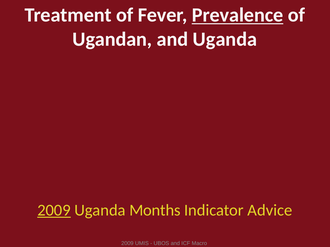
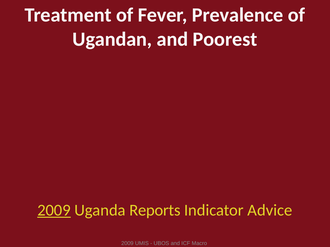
Prevalence underline: present -> none (238, 15)
and Uganda: Uganda -> Poorest (225, 39)
Months: Months -> Reports (155, 211)
